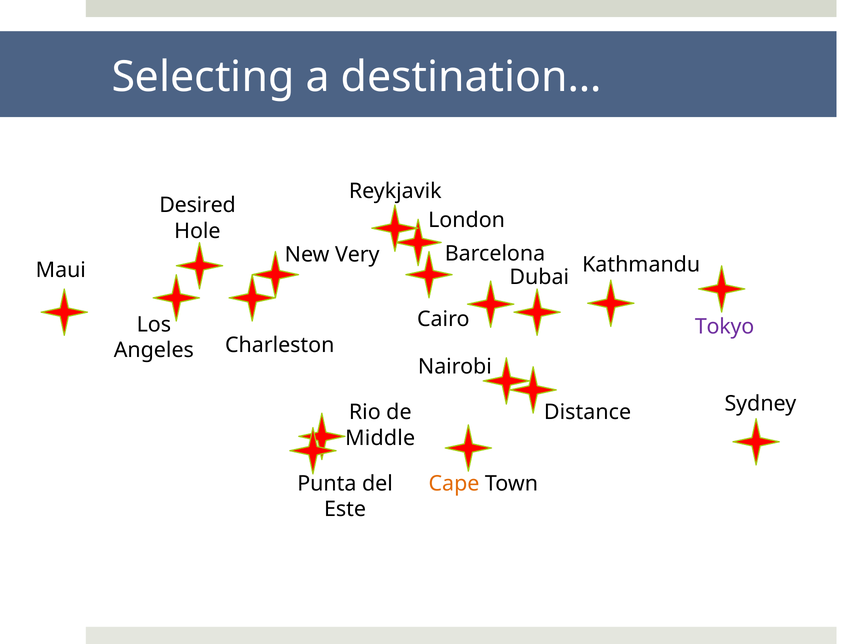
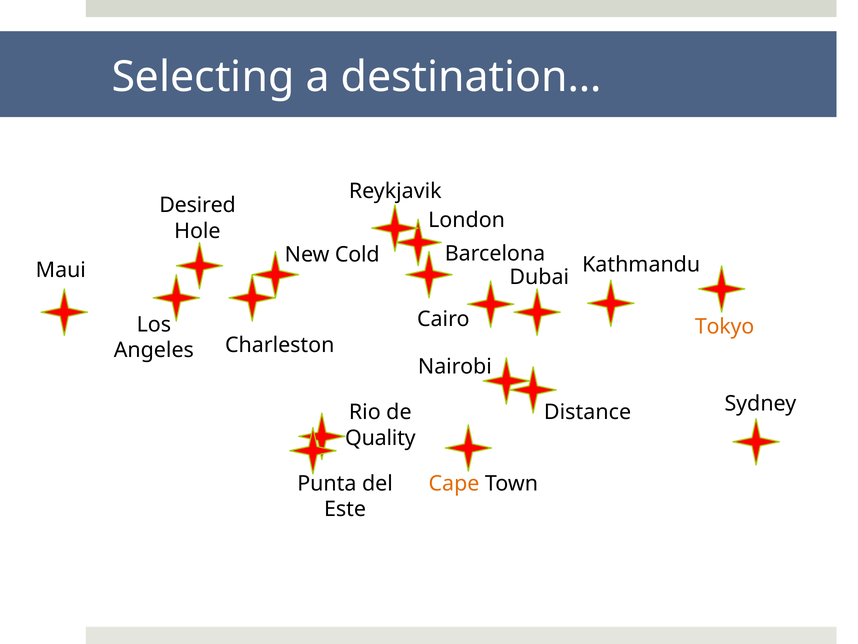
Very: Very -> Cold (357, 254)
Tokyo colour: purple -> orange (725, 326)
Middle: Middle -> Quality (380, 438)
